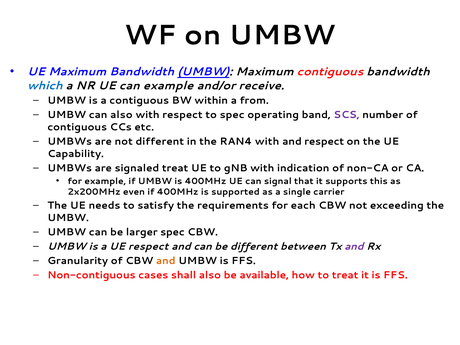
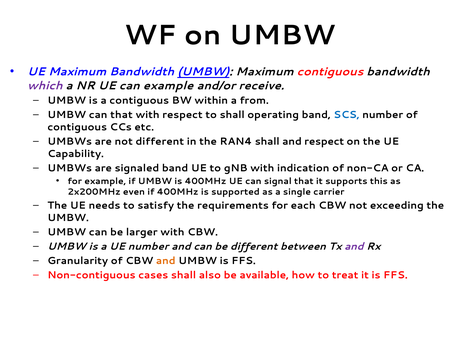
which colour: blue -> purple (45, 86)
can also: also -> that (121, 115)
to spec: spec -> shall (232, 115)
SCS colour: purple -> blue (347, 115)
RAN4 with: with -> shall (267, 141)
signaled treat: treat -> band (175, 168)
larger spec: spec -> with (172, 232)
UE respect: respect -> number (148, 246)
